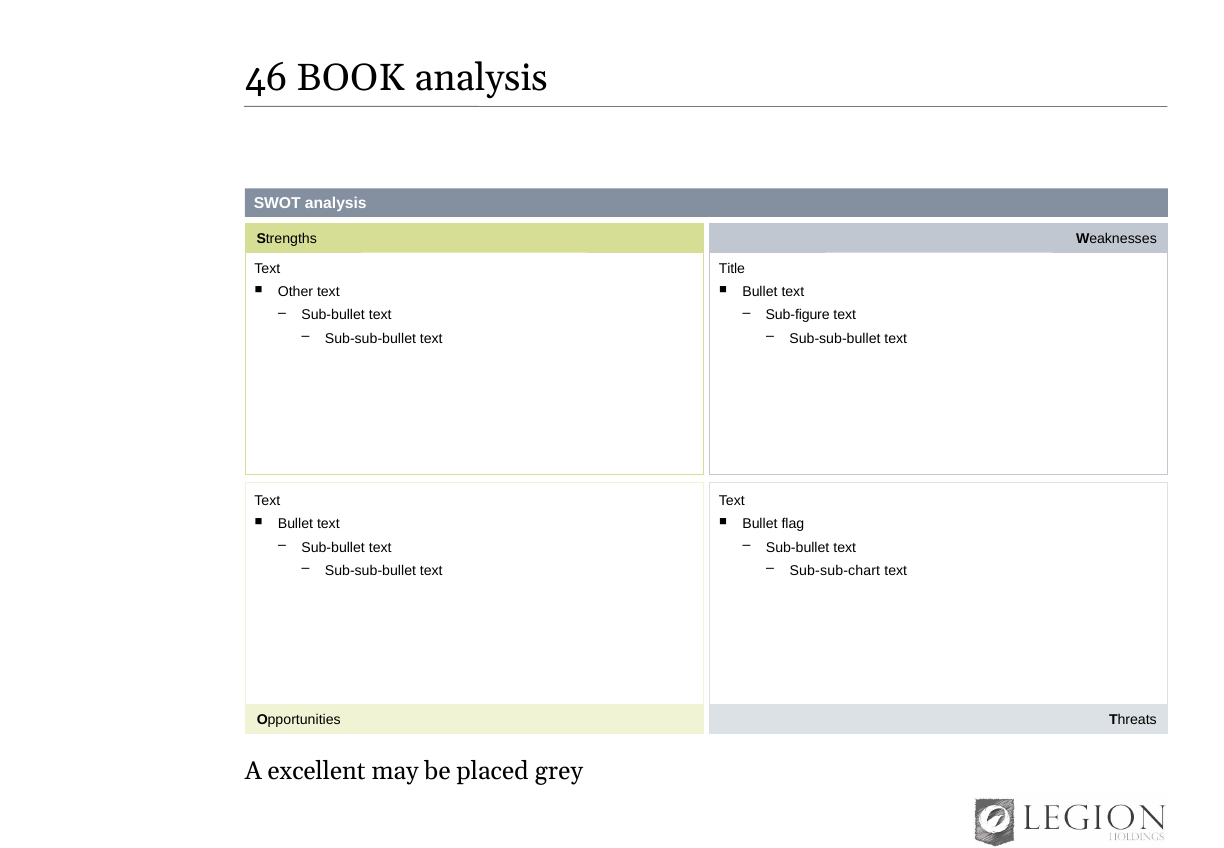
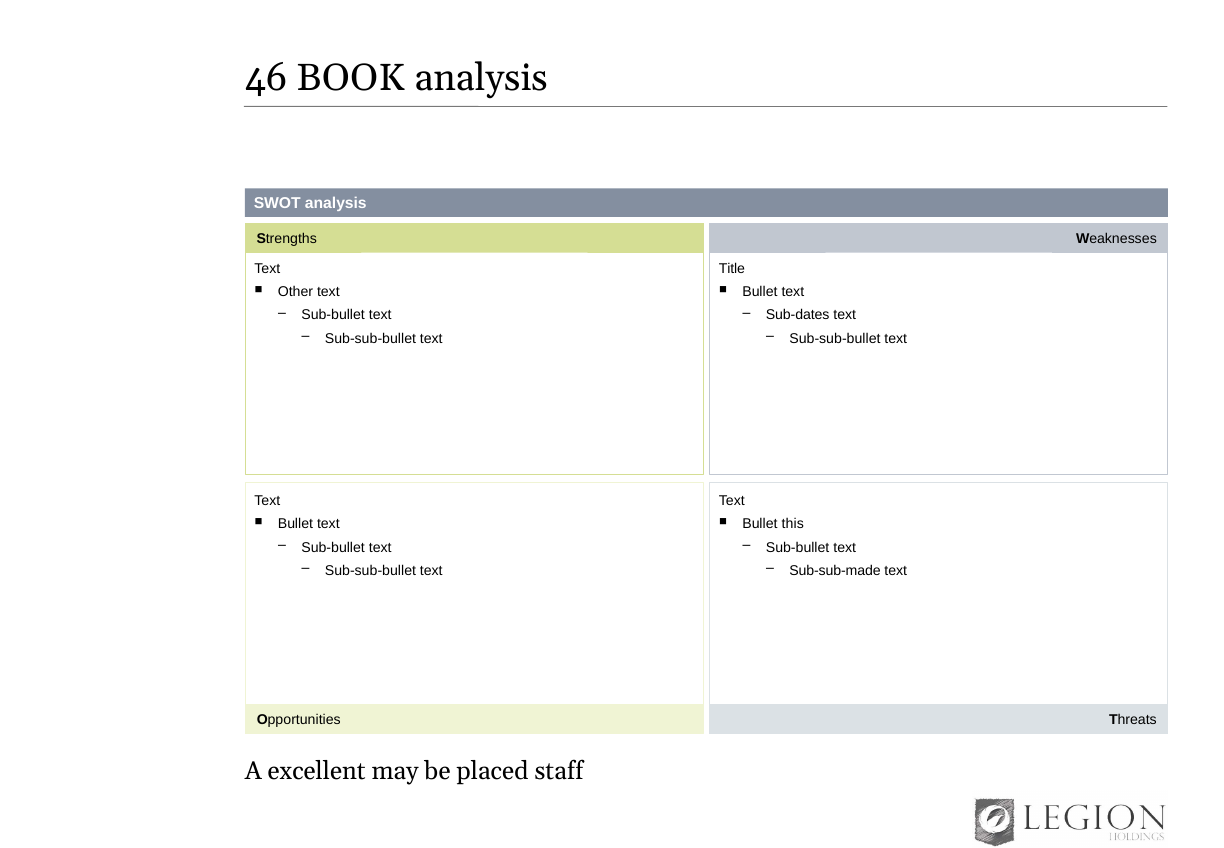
Sub-figure: Sub-figure -> Sub-dates (798, 315)
flag: flag -> this (793, 524)
Sub-sub-chart: Sub-sub-chart -> Sub-sub-made (835, 570)
grey: grey -> staff (559, 771)
